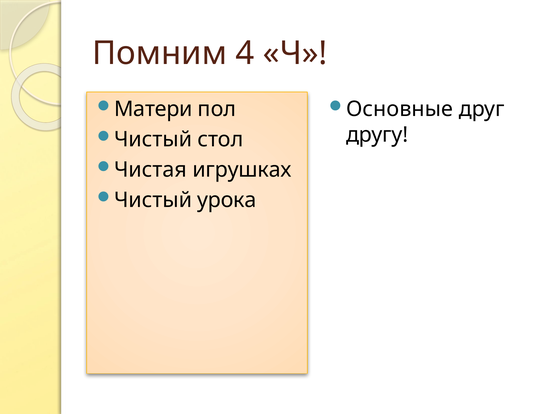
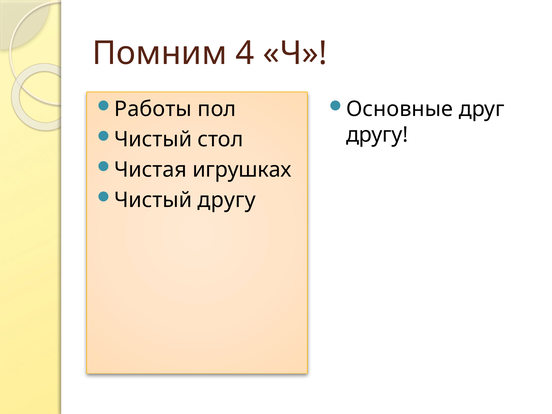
Матери: Матери -> Работы (153, 109)
Чистый урока: урока -> другу (227, 200)
